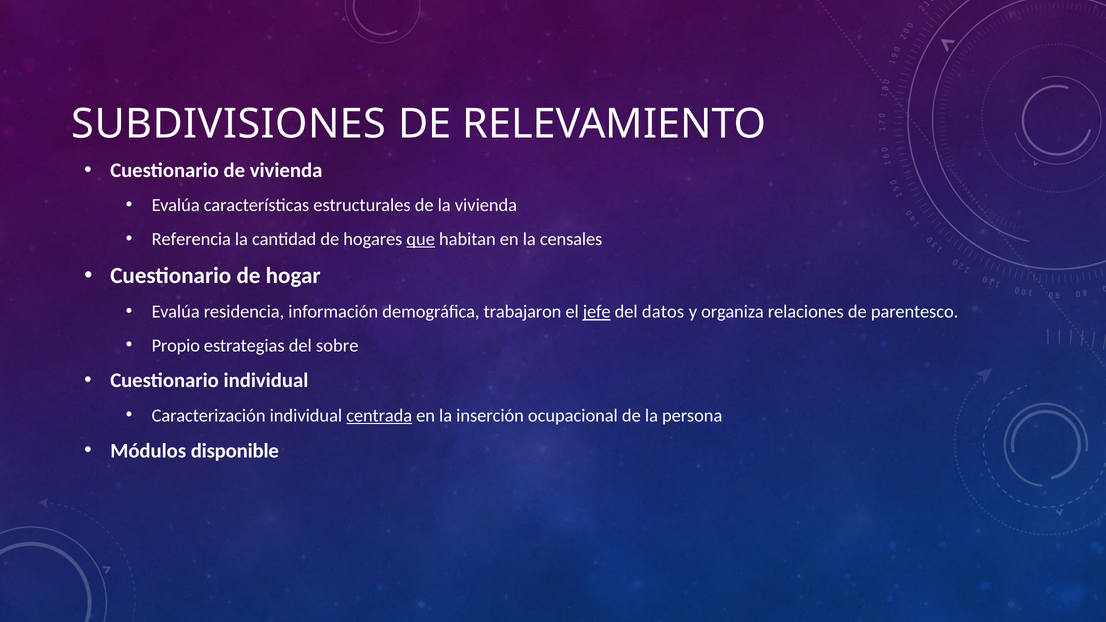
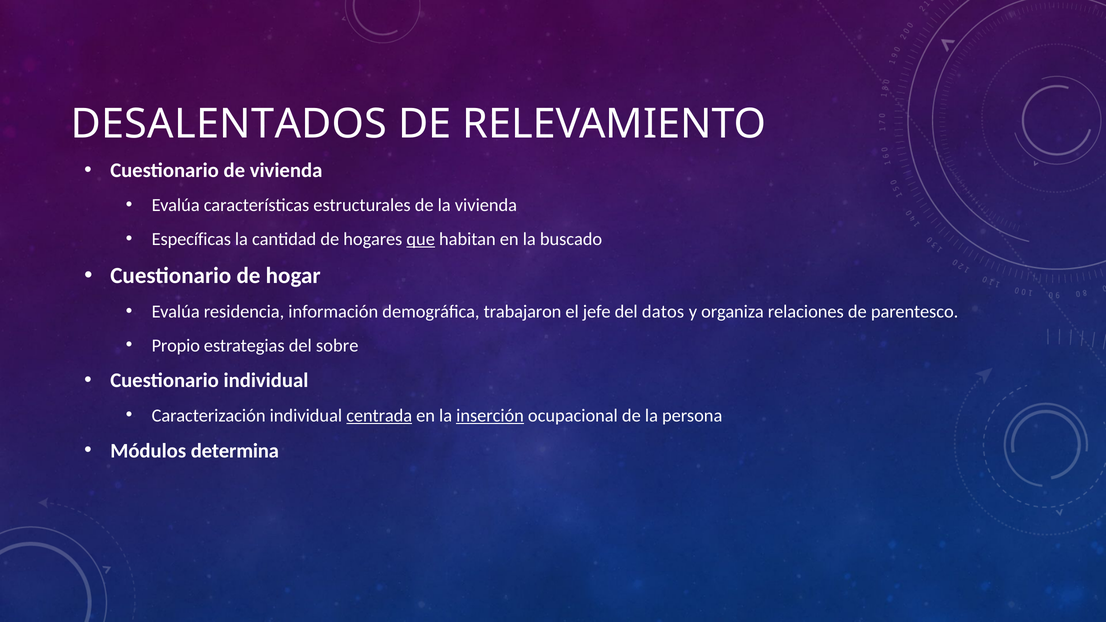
SUBDIVISIONES: SUBDIVISIONES -> DESALENTADOS (229, 124)
Referencia: Referencia -> Específicas (191, 239)
censales: censales -> buscado (571, 239)
jefe underline: present -> none (597, 312)
inserción underline: none -> present (490, 416)
disponible: disponible -> determina (235, 451)
